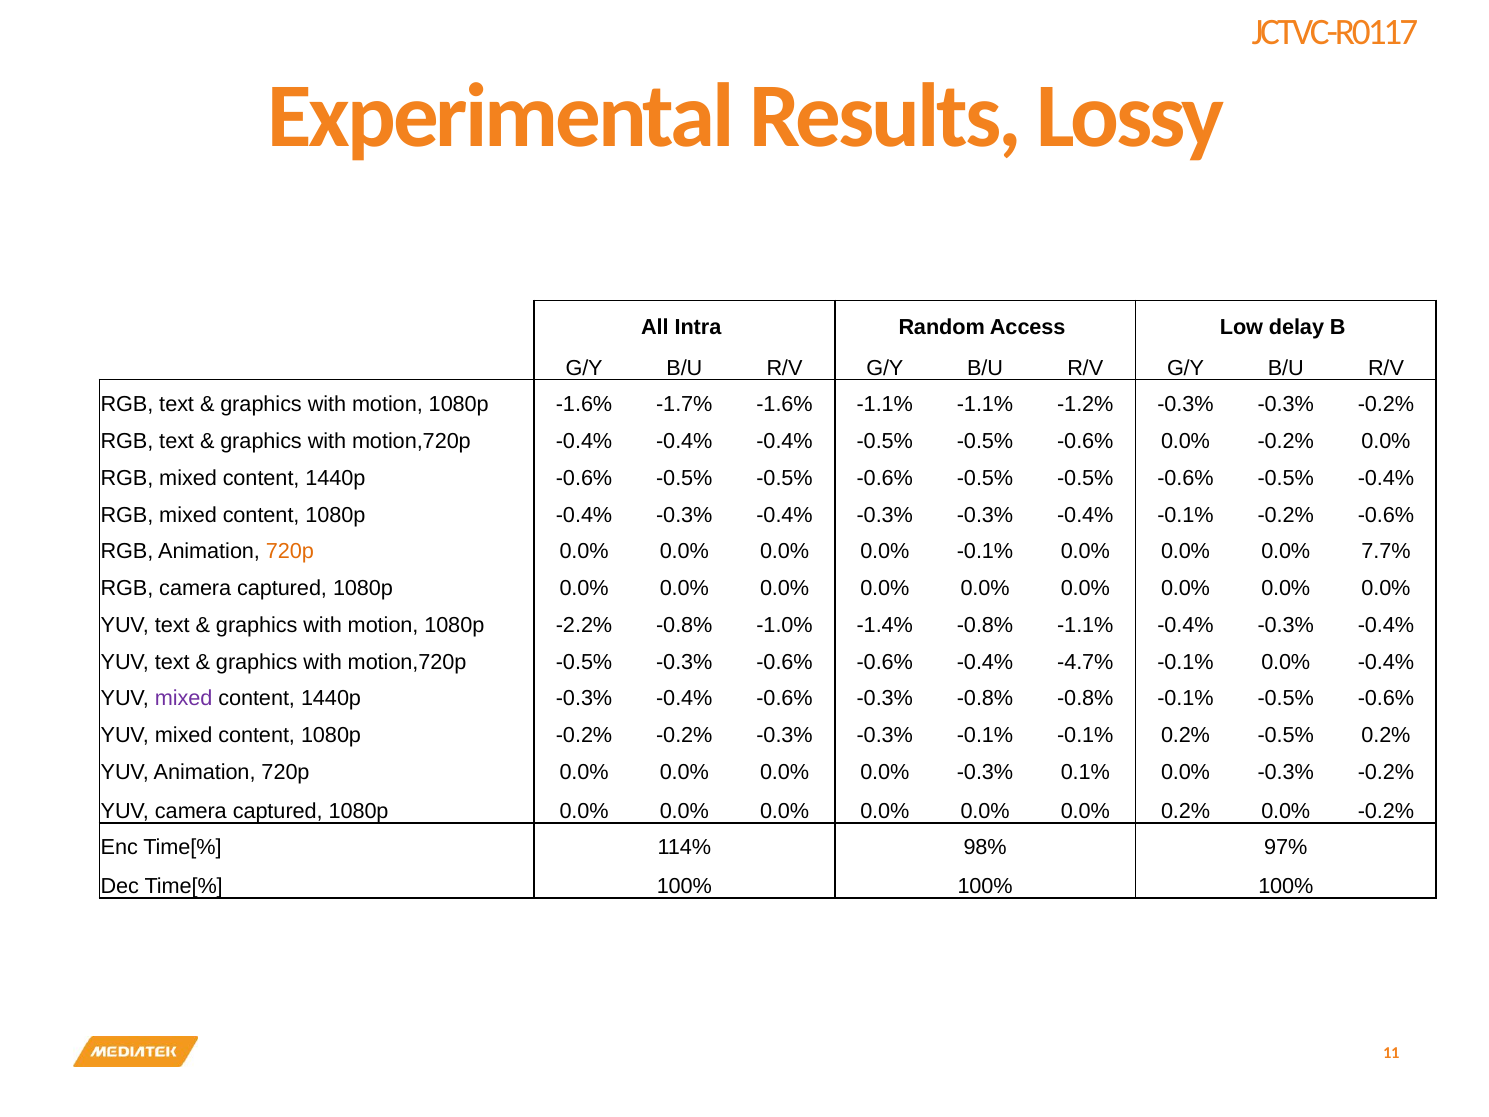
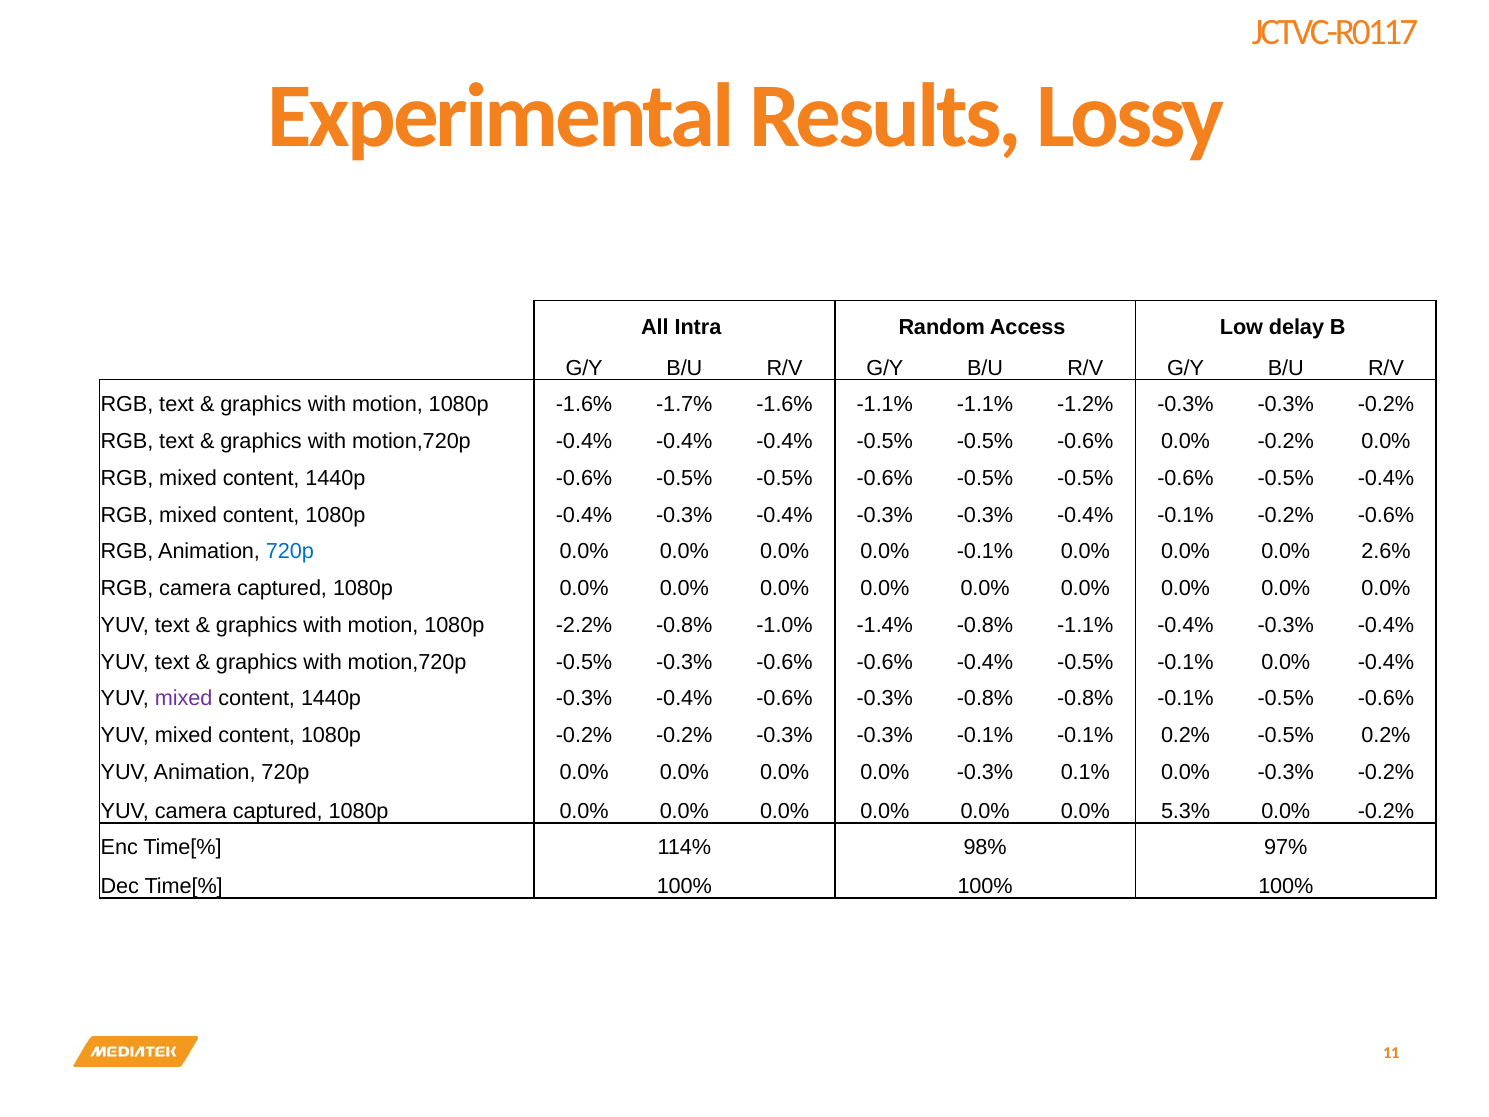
720p colour: orange -> blue (290, 552)
7.7%: 7.7% -> 2.6% (1386, 552)
-0.6% -0.4% -4.7%: -4.7% -> -0.5% (1085, 662)
0.0% 0.2%: 0.2% -> 5.3% (1186, 811)
